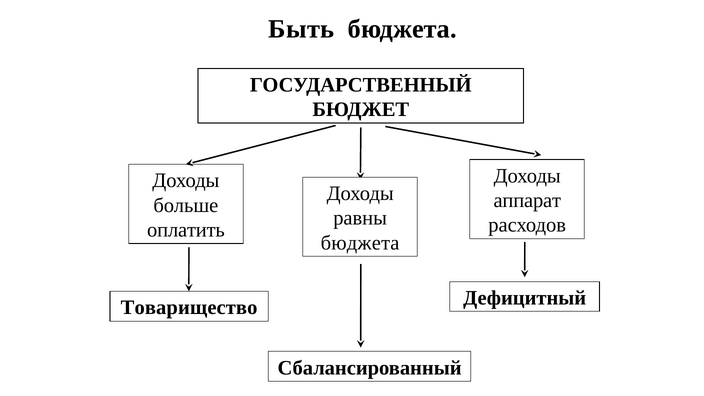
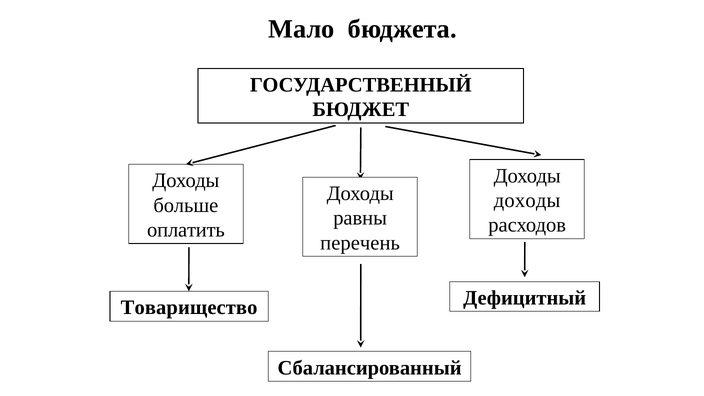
Быть: Быть -> Мало (301, 29)
аппарат: аппарат -> доходы (527, 200)
бюджета: бюджета -> перечень (360, 243)
